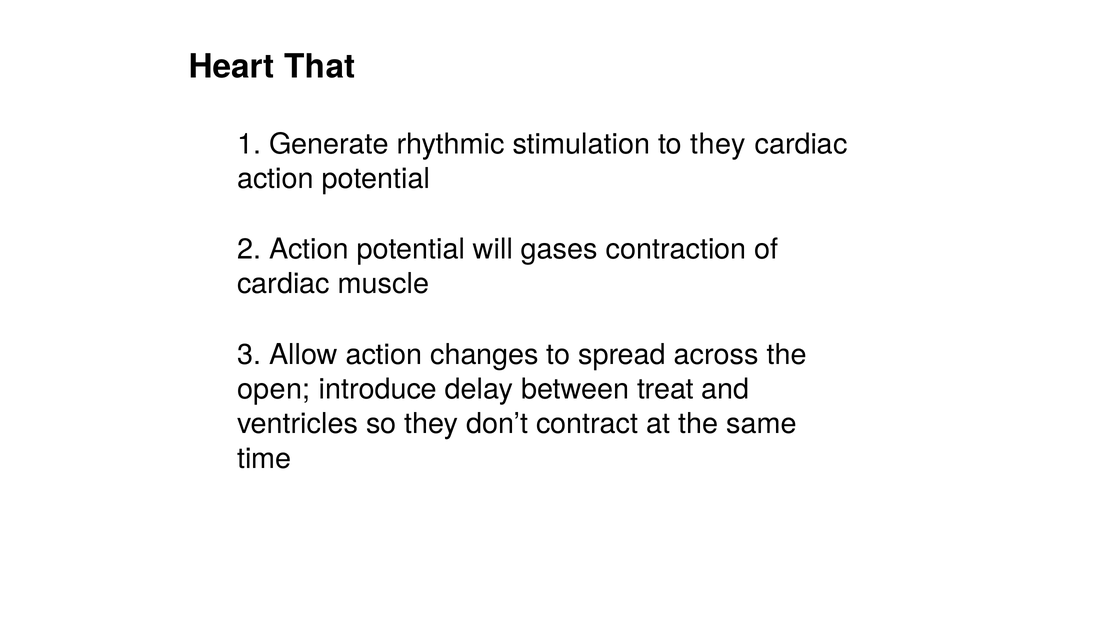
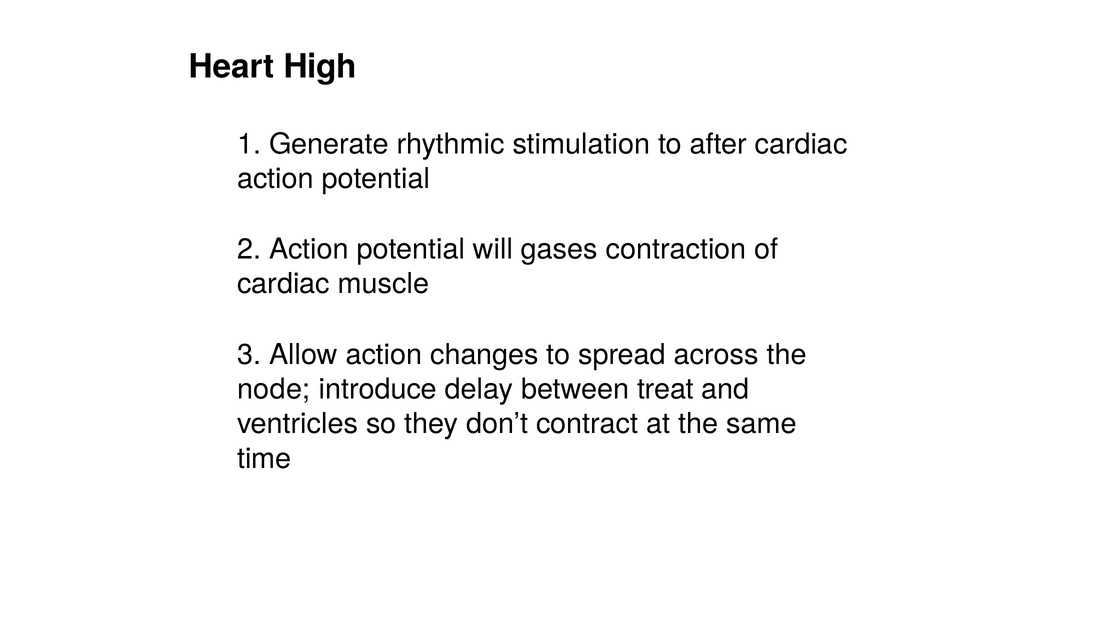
That: That -> High (320, 67)
to they: they -> after (718, 144)
open: open -> node (274, 389)
